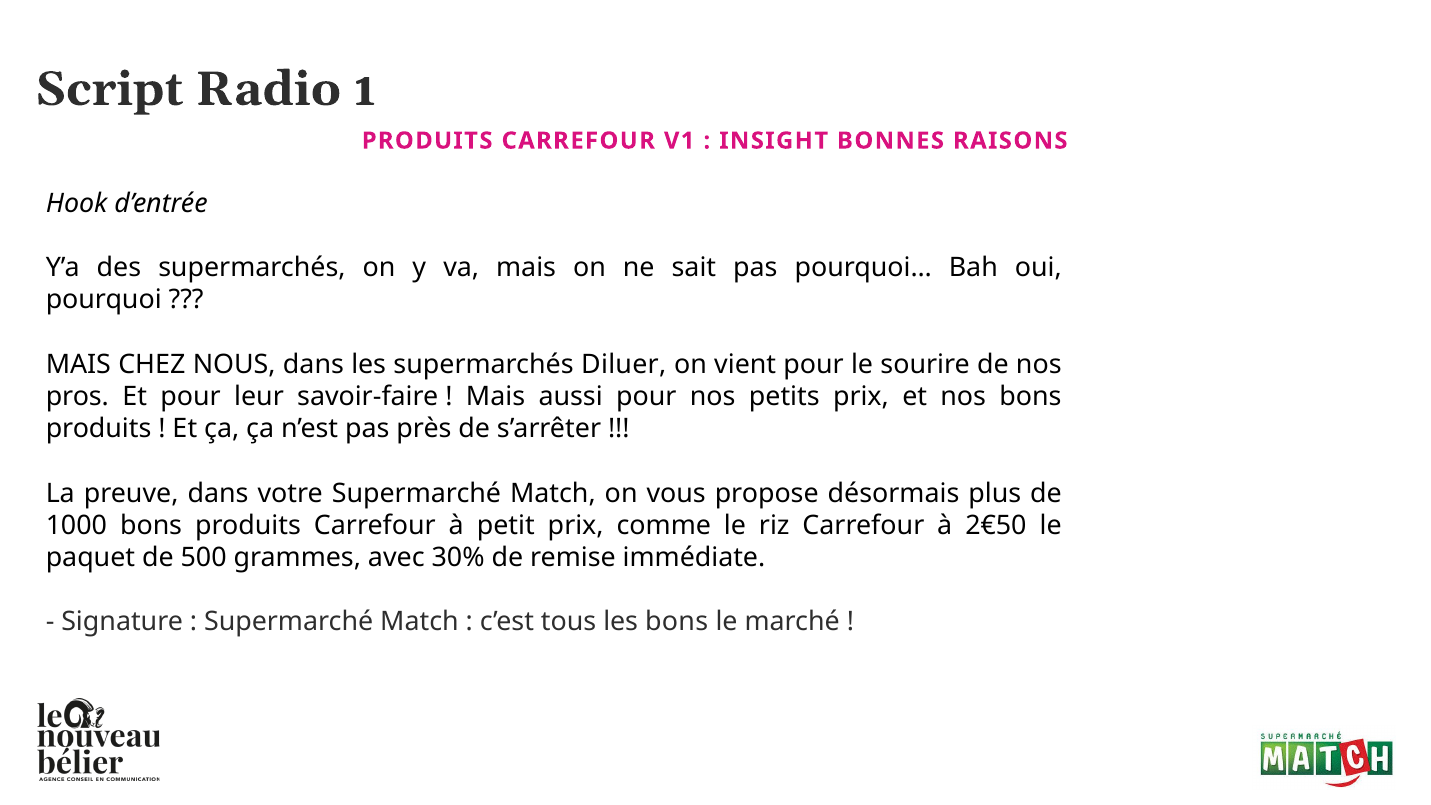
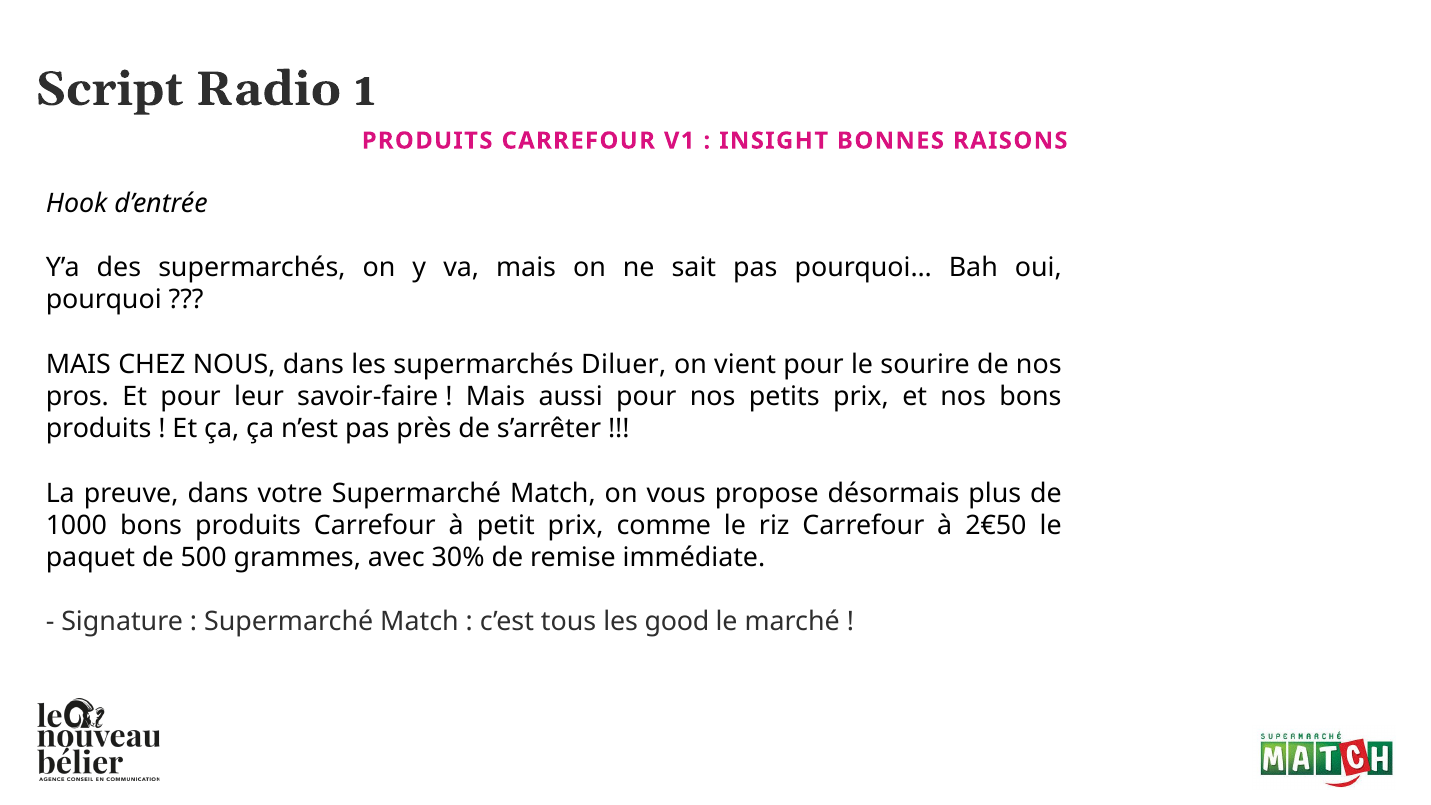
les bons: bons -> good (677, 622)
